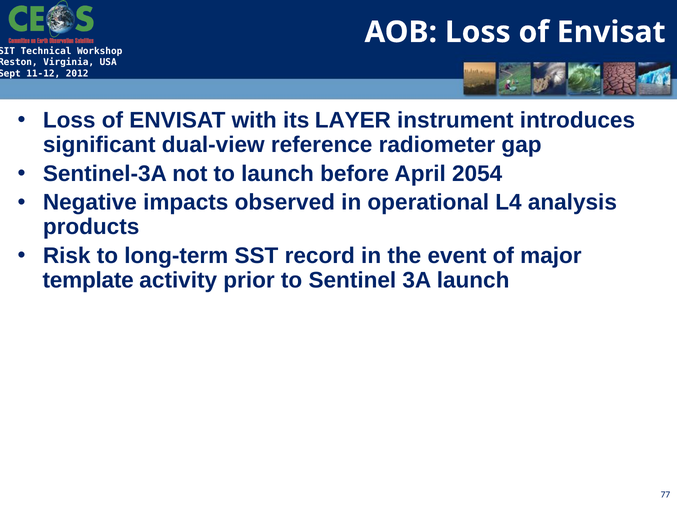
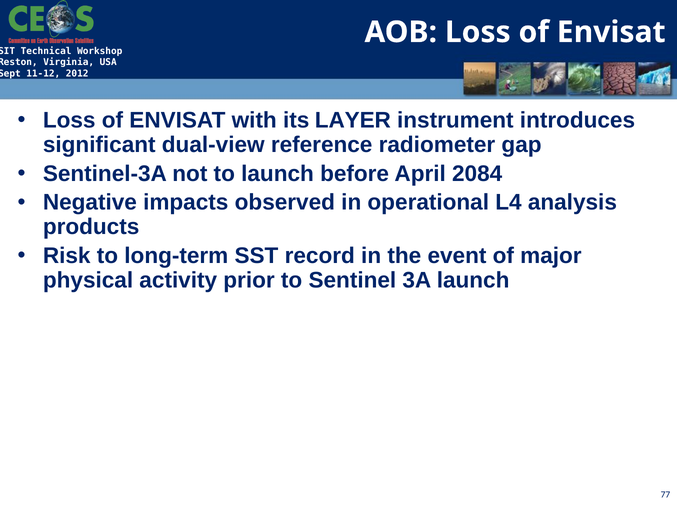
2054: 2054 -> 2084 (477, 174)
template: template -> physical (88, 280)
